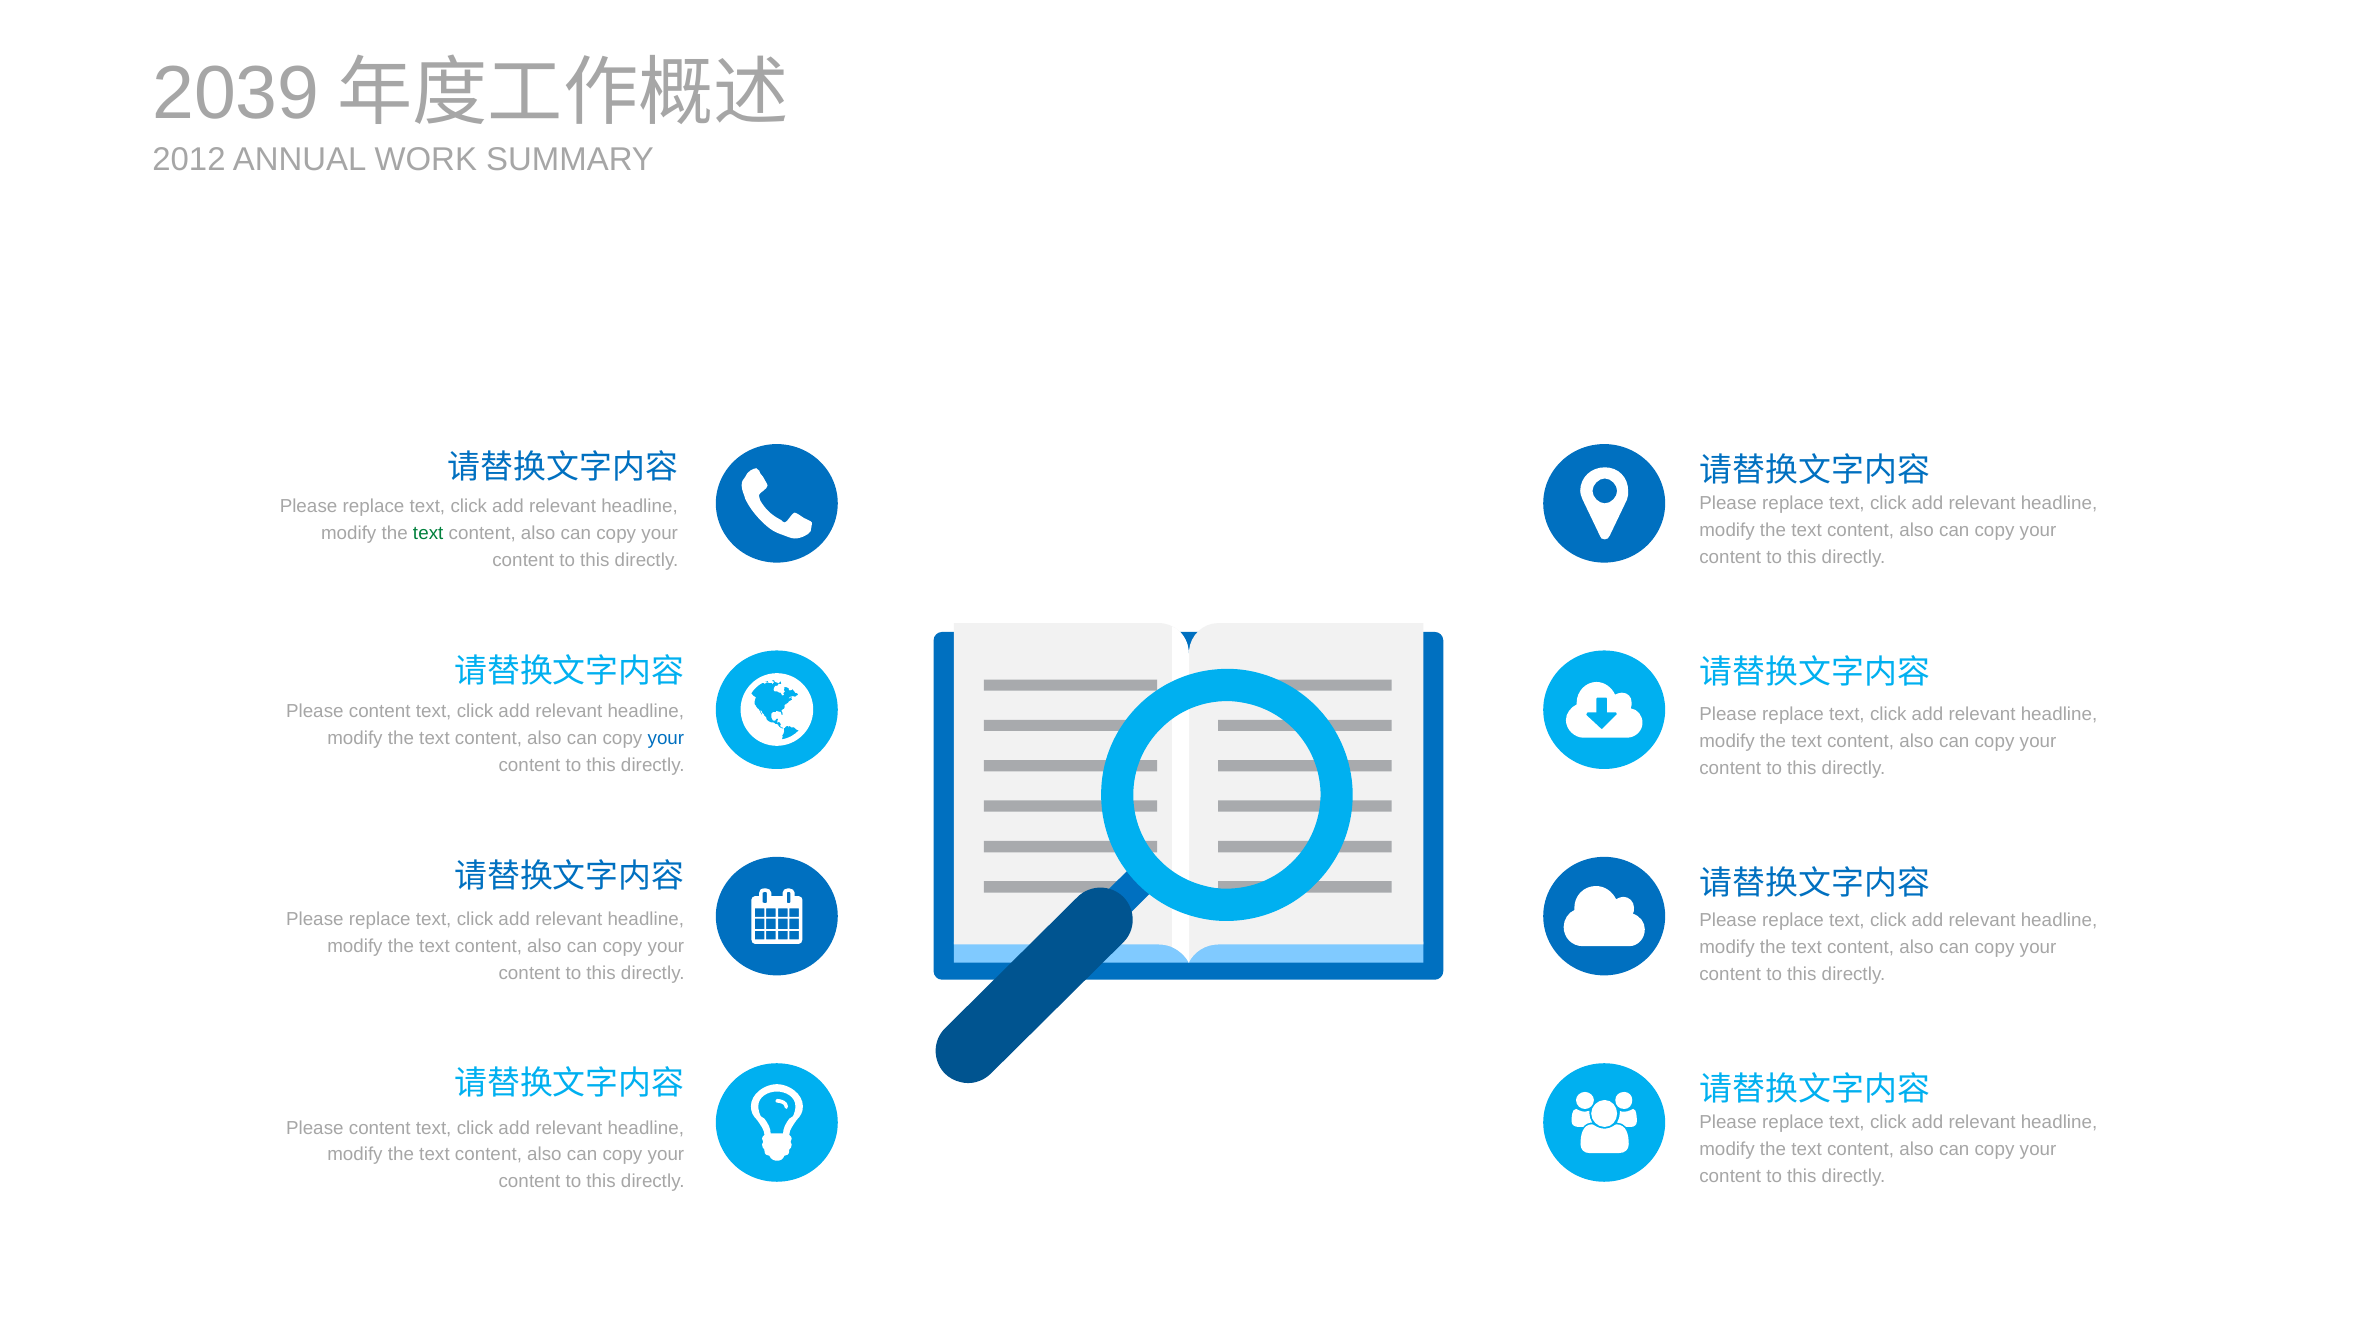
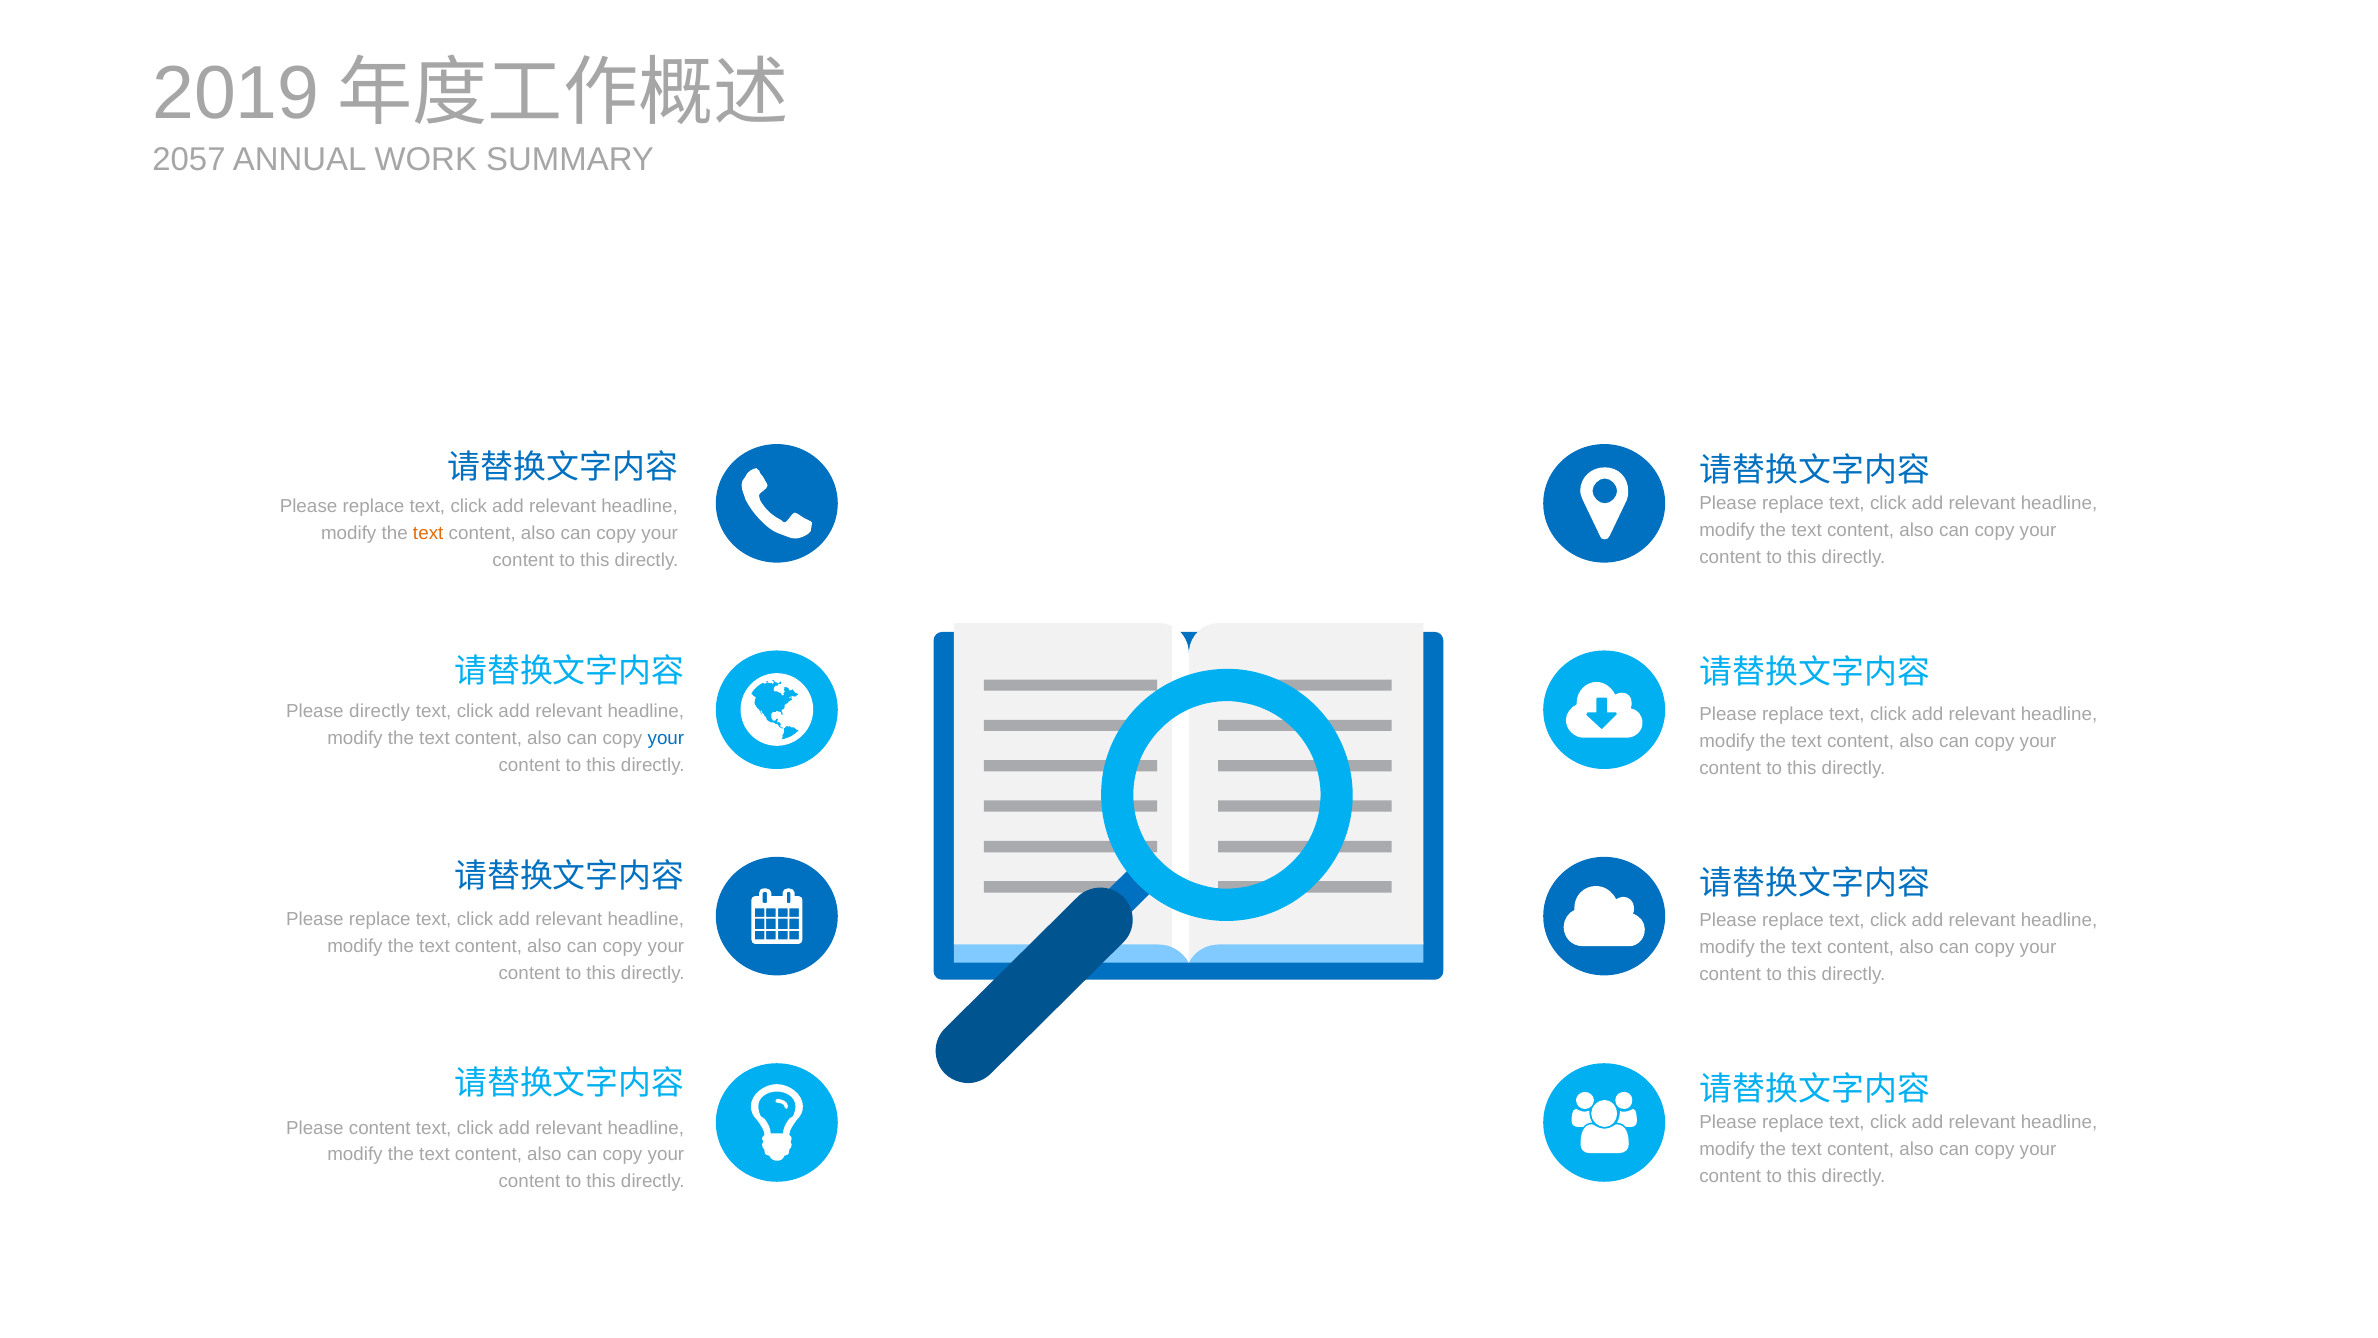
2039: 2039 -> 2019 (236, 94)
2012: 2012 -> 2057 (189, 160)
text colour: green -> orange (428, 533)
content: content -> directly (380, 711)
